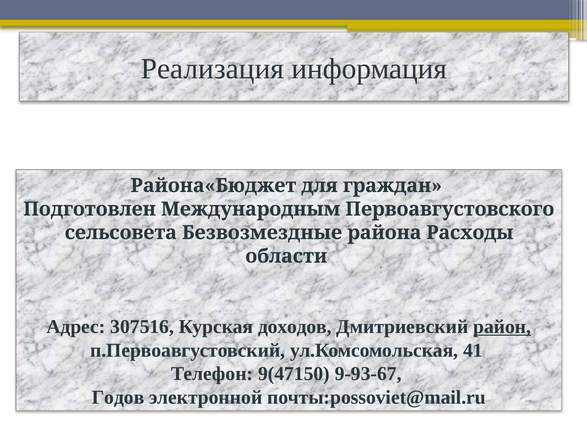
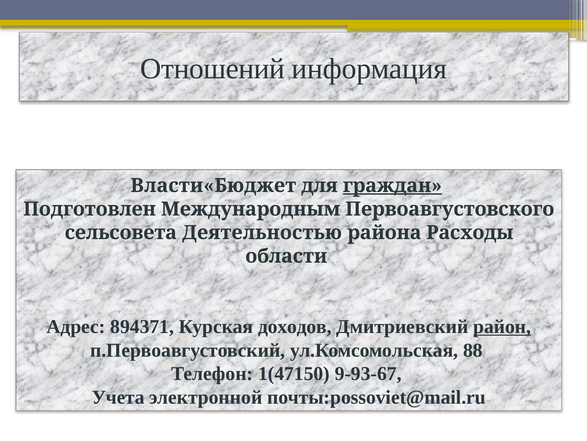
Реализация: Реализация -> Отношений (213, 69)
Района«Бюджет: Района«Бюджет -> Власти«Бюджет (213, 185)
граждан underline: none -> present (392, 185)
Безвозмездные: Безвозмездные -> Деятельностью (262, 232)
307516: 307516 -> 894371 (142, 326)
41: 41 -> 88 (473, 350)
9(47150: 9(47150 -> 1(47150 (294, 373)
Годов: Годов -> Учета (118, 397)
